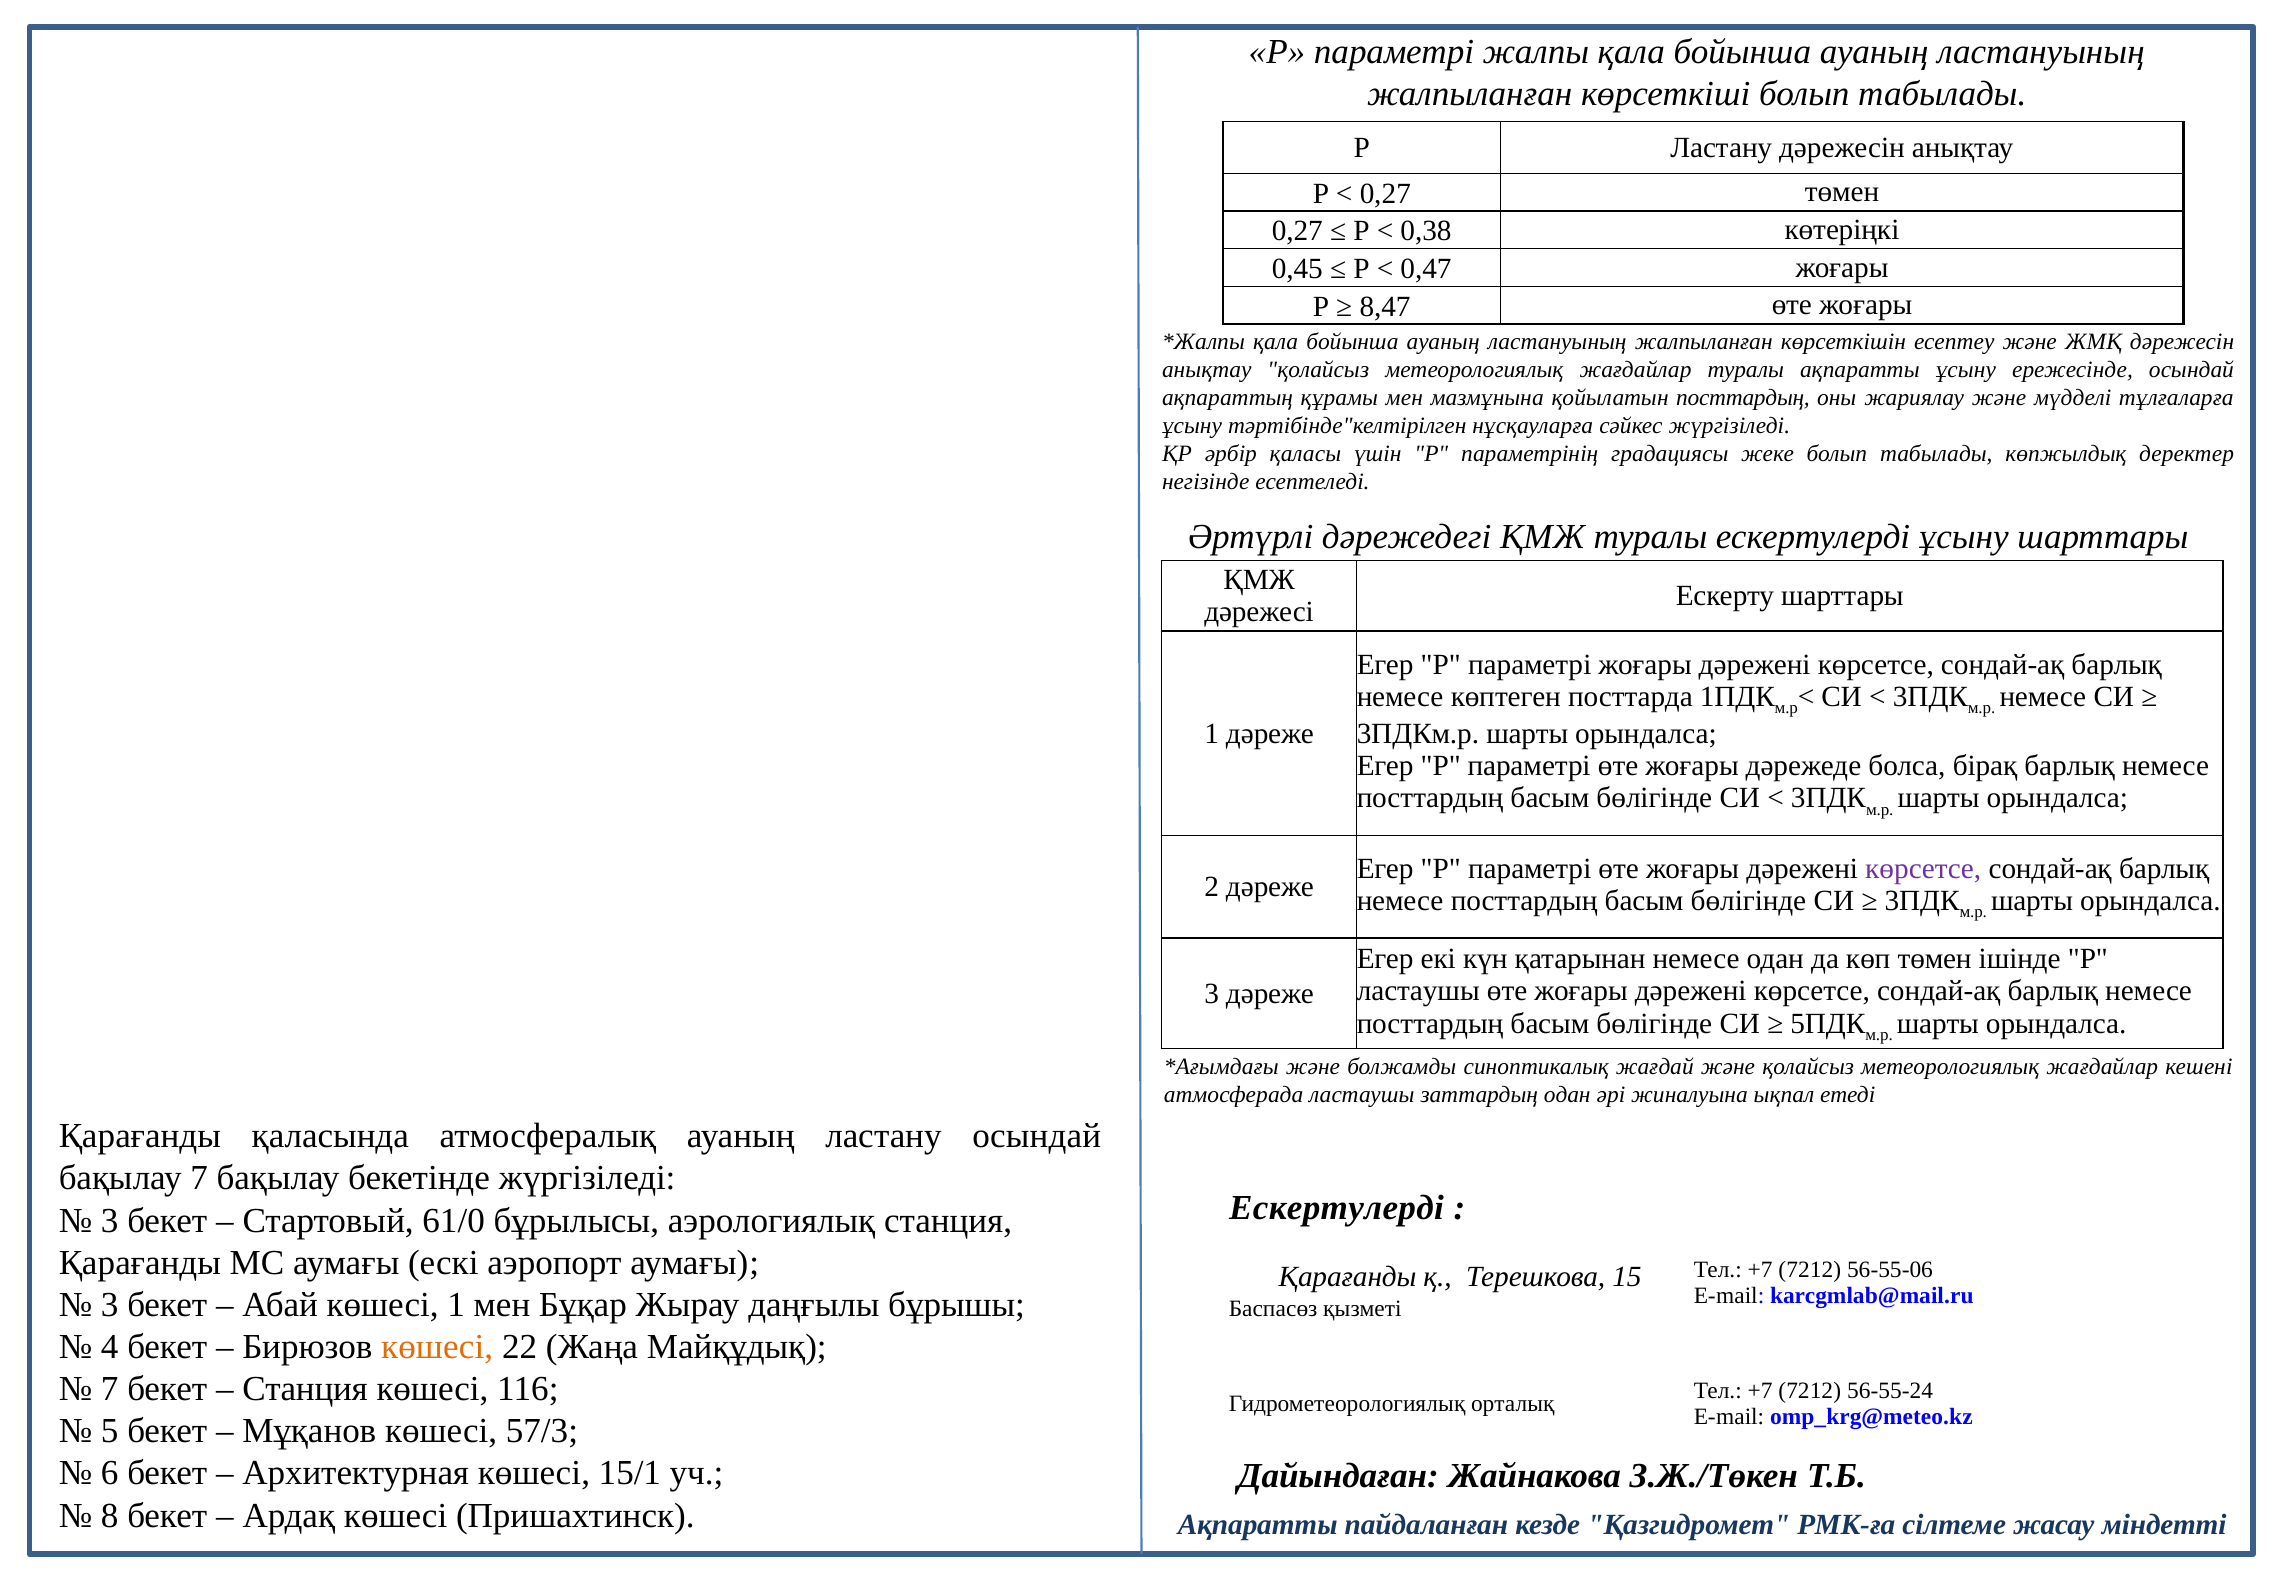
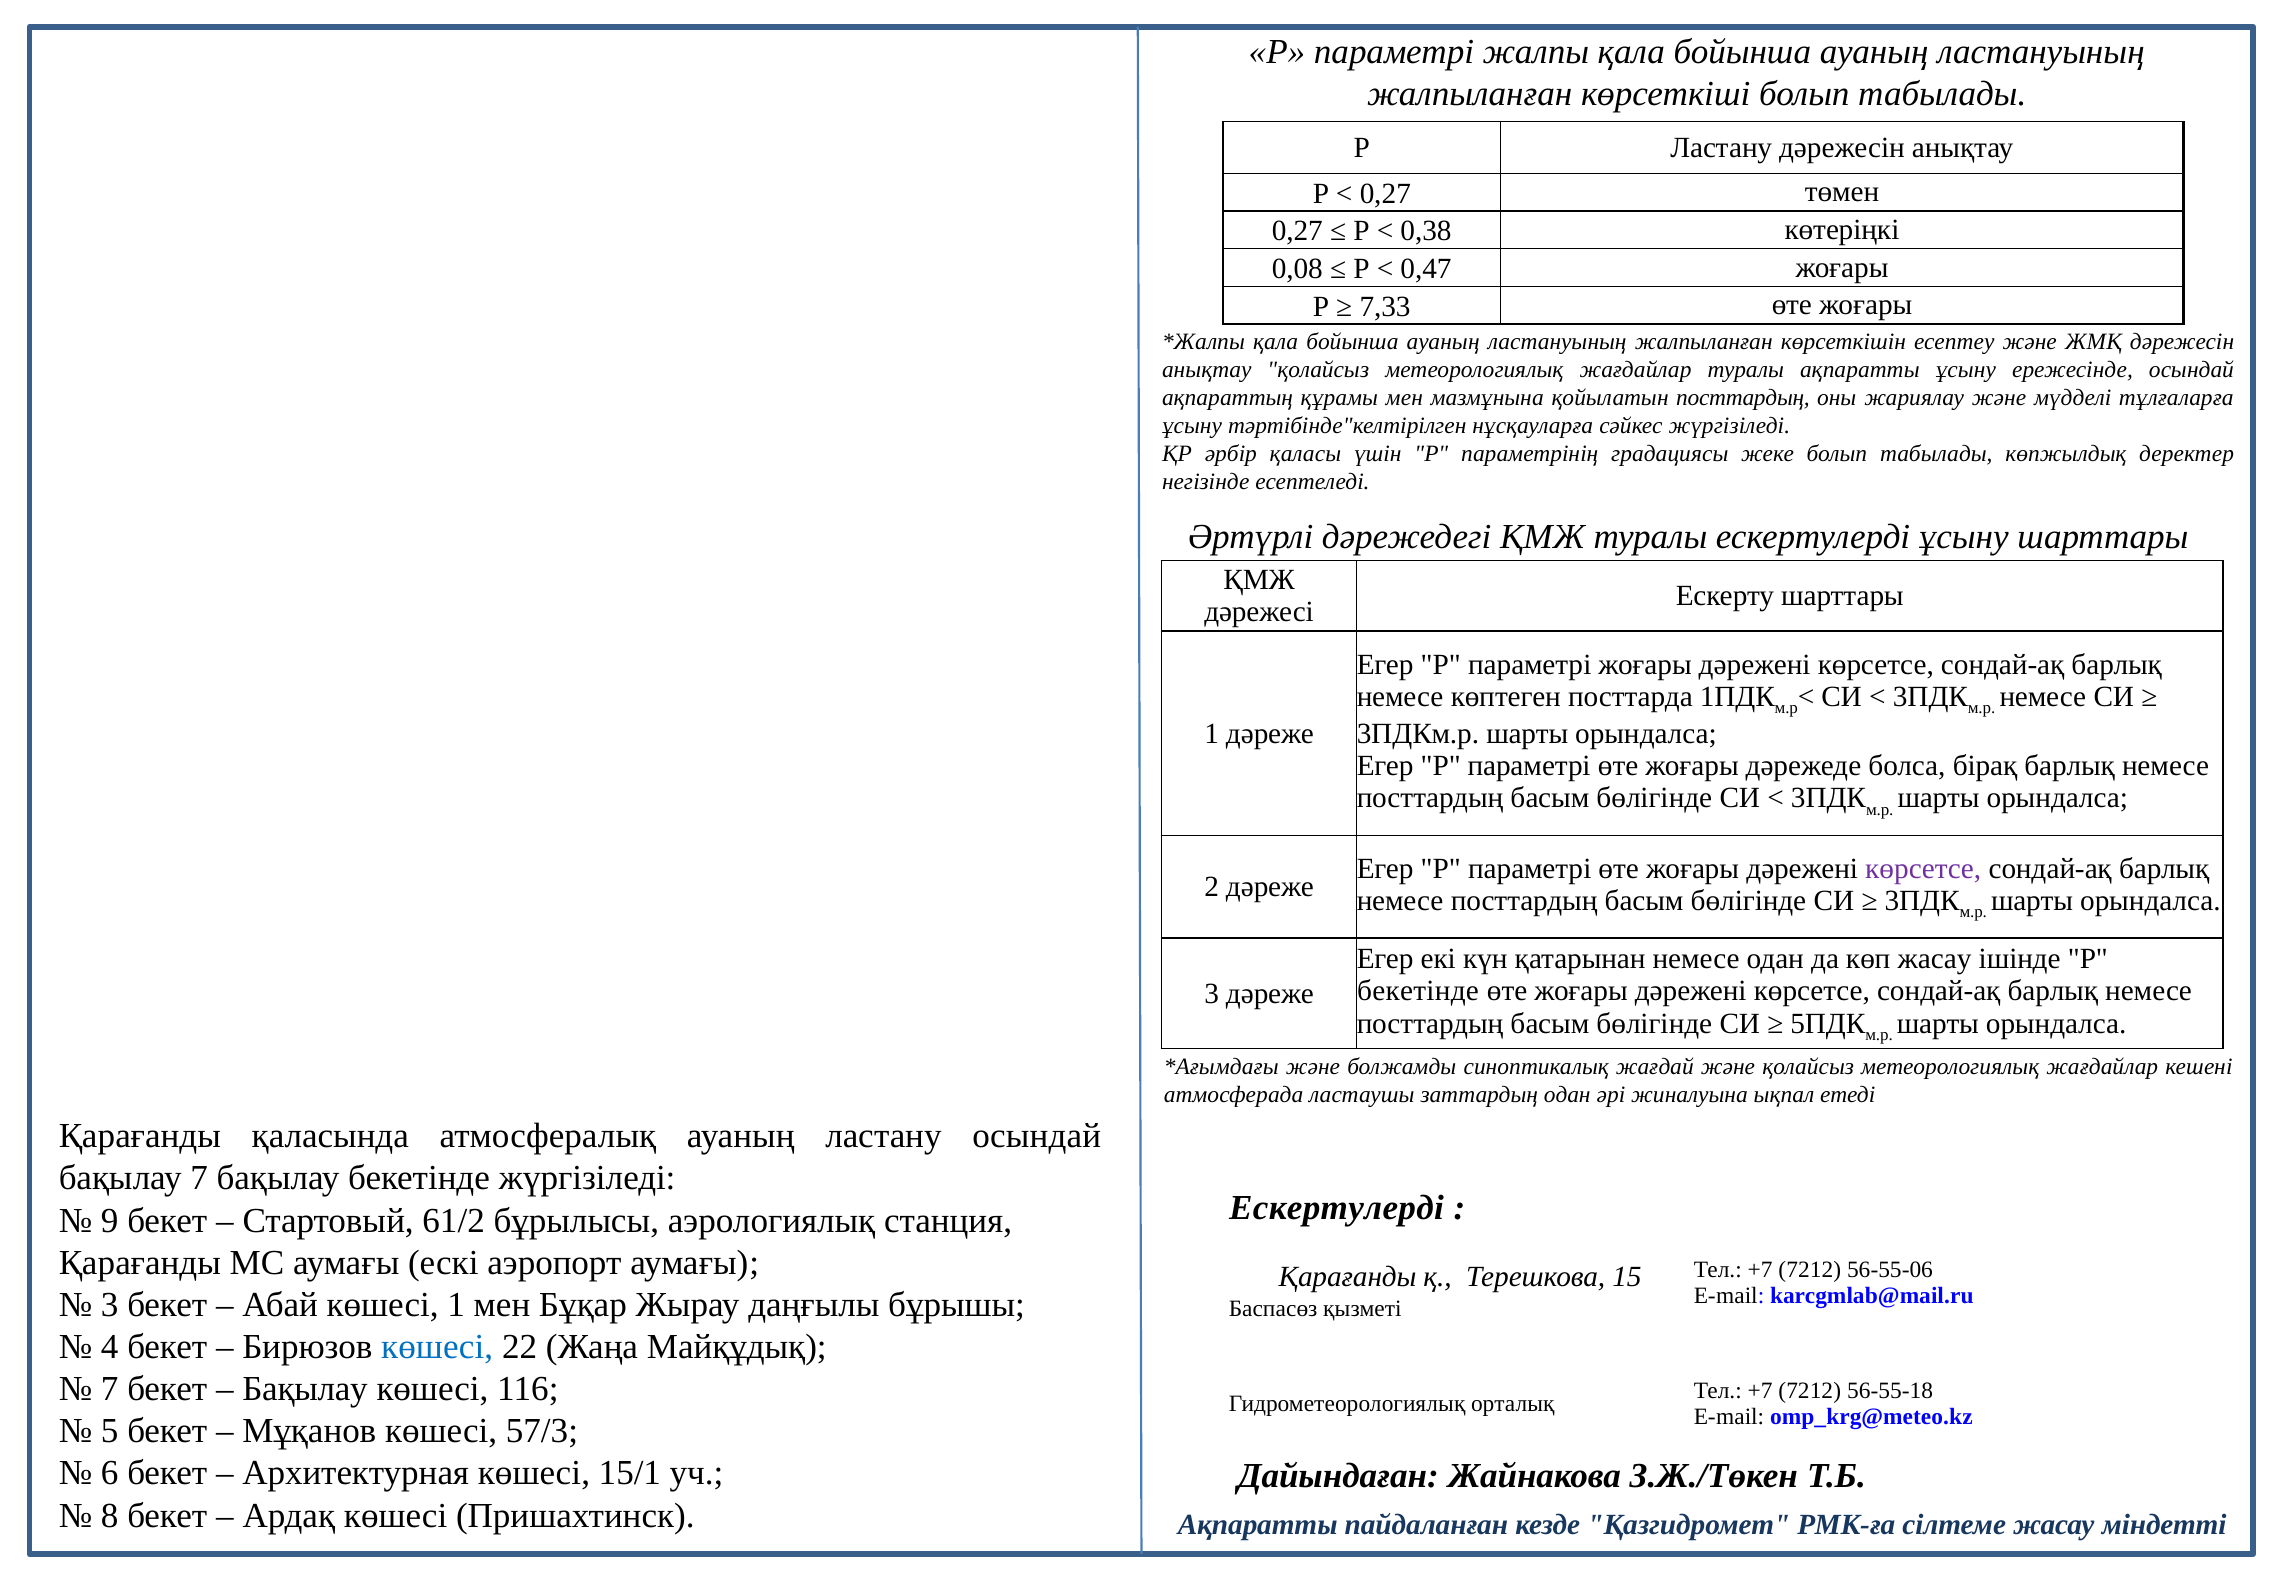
0,45: 0,45 -> 0,08 (1297, 269)
8,47: 8,47 -> 7,33 (1385, 306)
көп төмен: төмен -> жасау (1935, 959)
ластаушы: ластаушы -> бекетінде (1418, 991)
3: 3 -> 9 (110, 1220)
61/0: 61/0 -> 61/2 (454, 1220)
көшесі colour: orange -> blue (437, 1347)
Станция: Станция -> Бақылау (305, 1389)
56-55-24: 56-55-24 -> 56-55-18 (1890, 1391)
